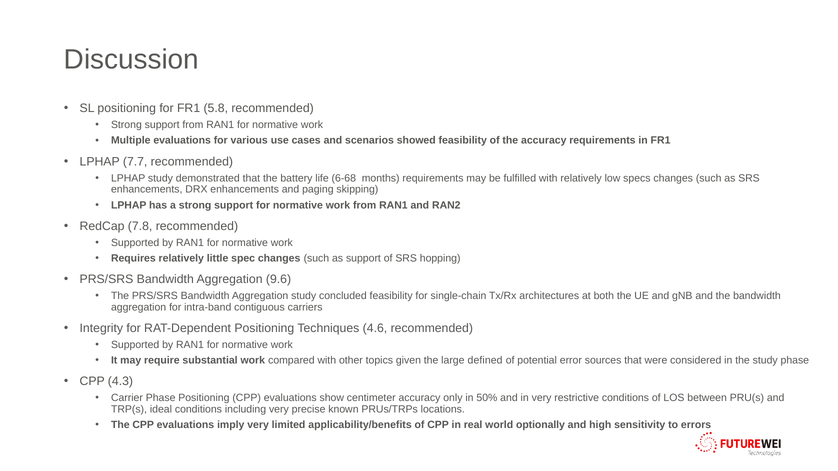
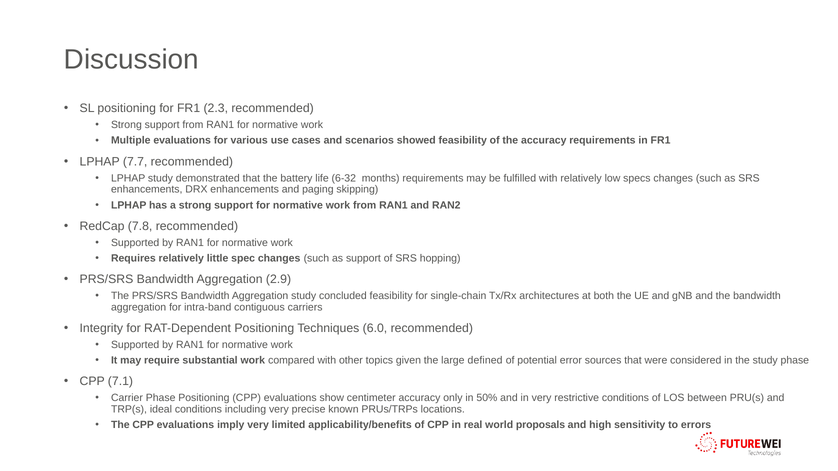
5.8: 5.8 -> 2.3 (216, 108)
6-68: 6-68 -> 6-32 (344, 178)
9.6: 9.6 -> 2.9 (279, 279)
4.6: 4.6 -> 6.0 (375, 328)
4.3: 4.3 -> 7.1 (120, 382)
optionally: optionally -> proposals (541, 425)
